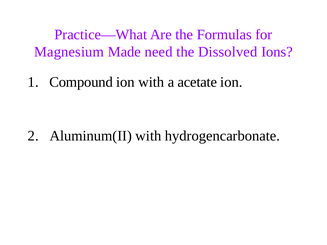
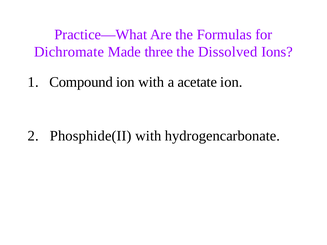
Magnesium: Magnesium -> Dichromate (69, 52)
need: need -> three (159, 52)
Aluminum(II: Aluminum(II -> Phosphide(II (91, 136)
